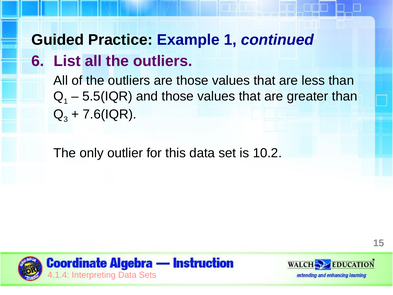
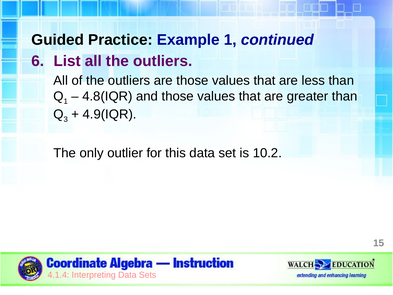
5.5(IQR: 5.5(IQR -> 4.8(IQR (107, 96)
7.6(IQR: 7.6(IQR -> 4.9(IQR (110, 114)
